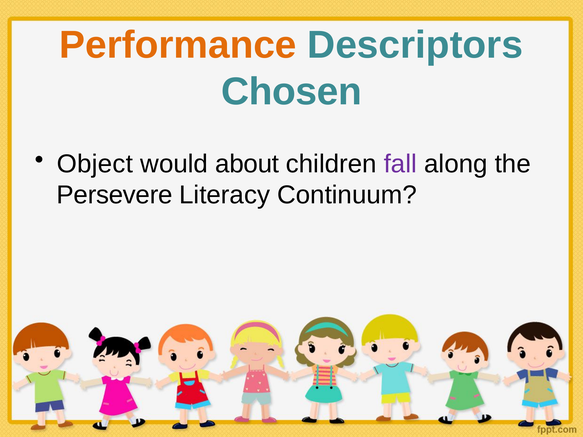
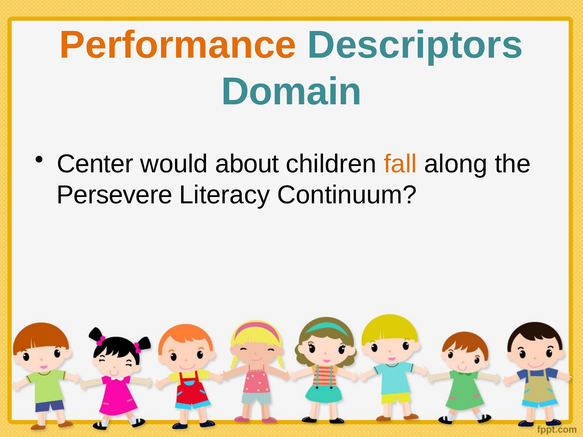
Chosen: Chosen -> Domain (292, 92)
Object: Object -> Center (95, 164)
fall colour: purple -> orange (400, 164)
